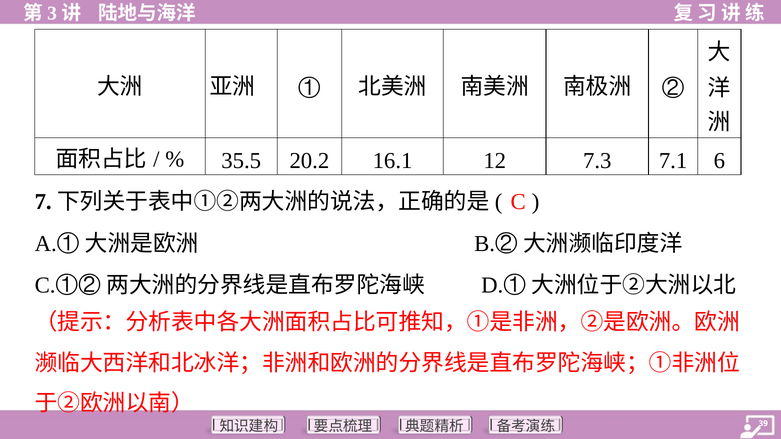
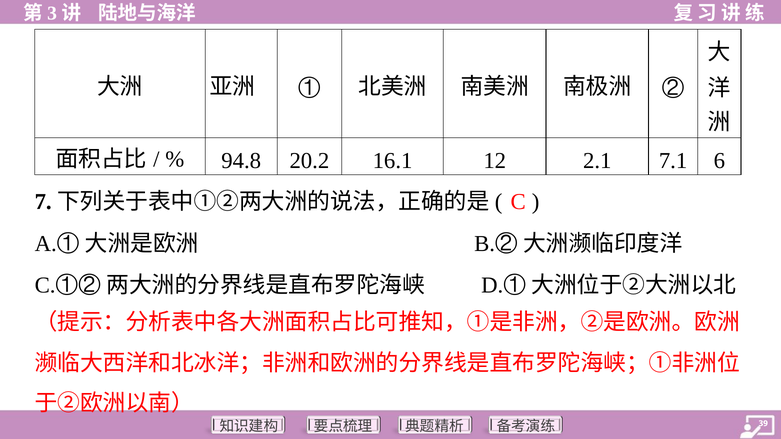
35.5: 35.5 -> 94.8 (241, 161)
7.3: 7.3 -> 2.1 (597, 161)
